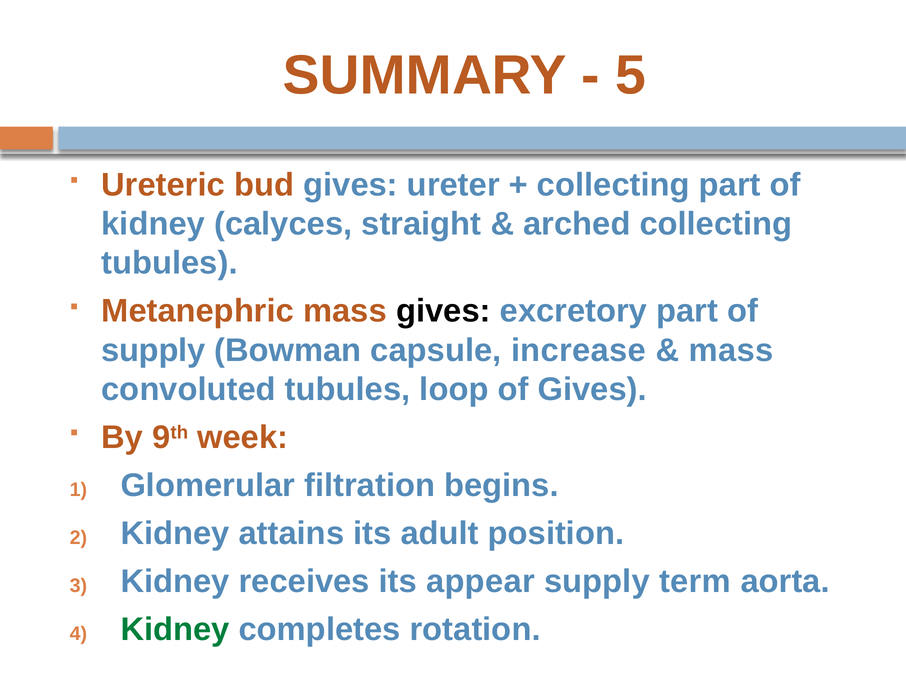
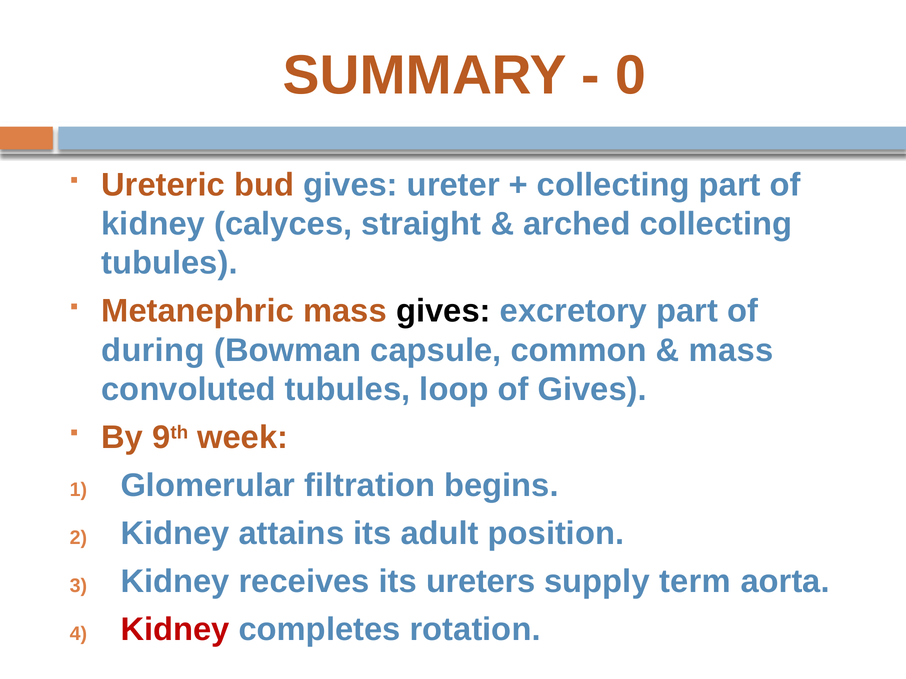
5: 5 -> 0 (630, 76)
supply: supply -> during (153, 351)
increase: increase -> common (579, 351)
appear: appear -> ureters (481, 582)
Kidney colour: green -> red (175, 630)
